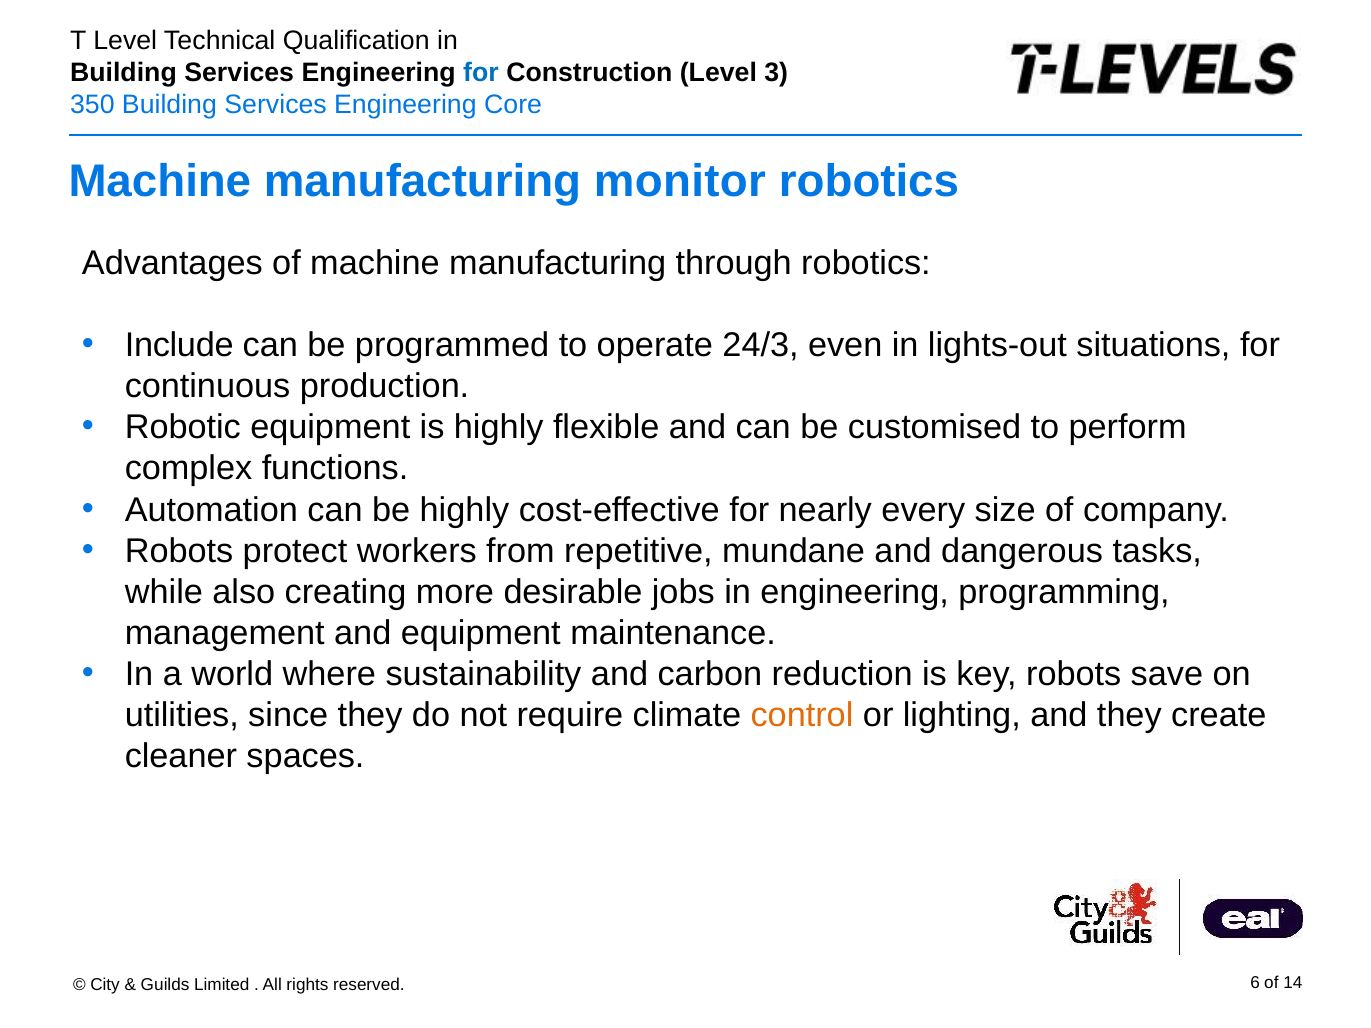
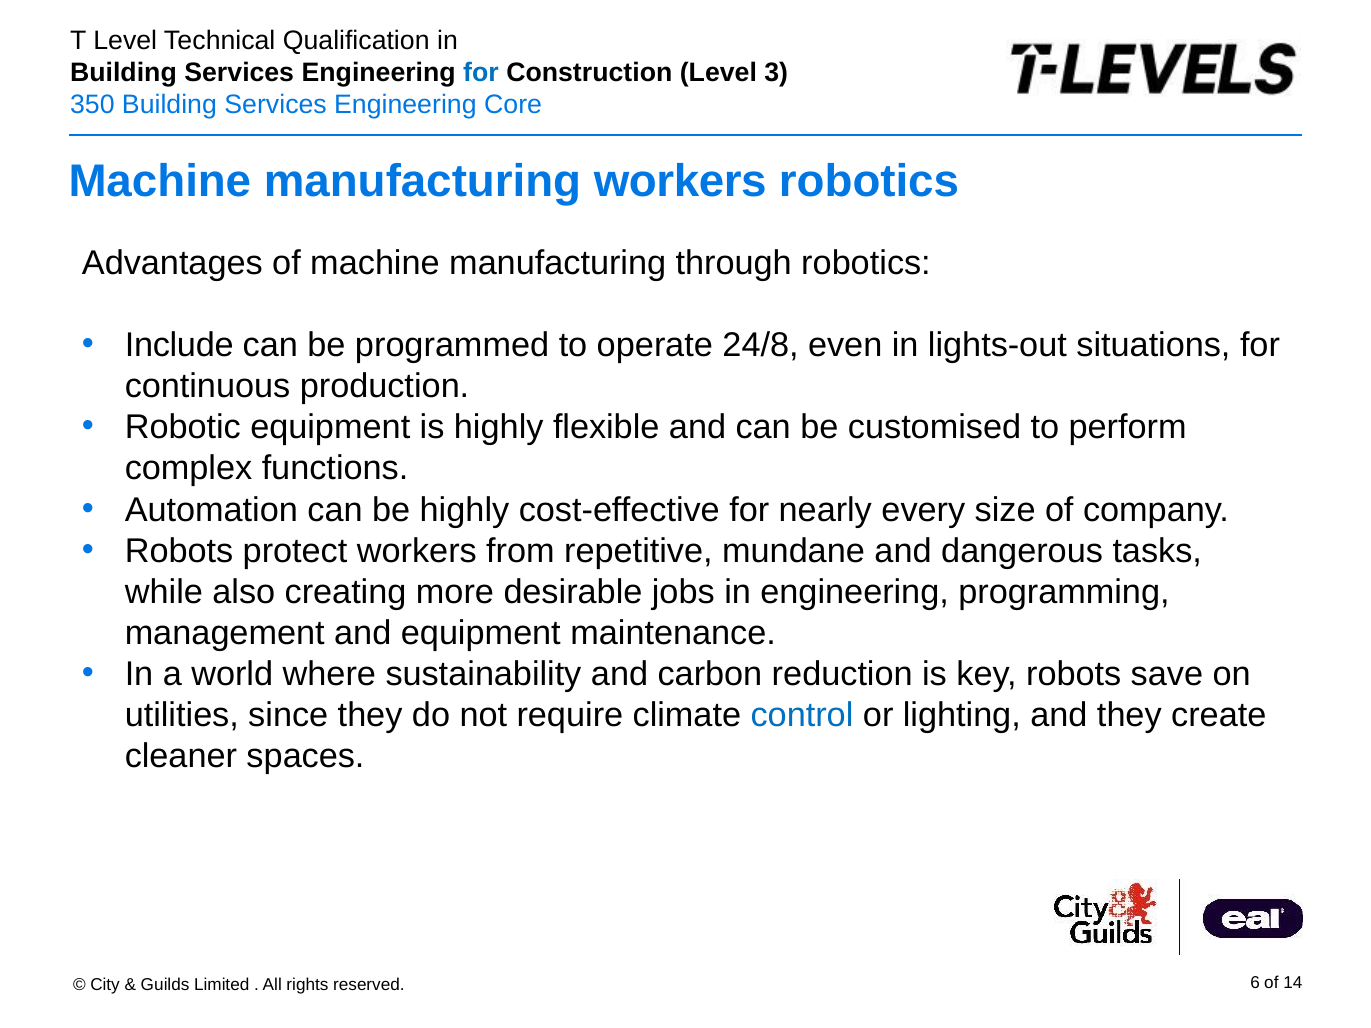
manufacturing monitor: monitor -> workers (680, 182)
24/3: 24/3 -> 24/8 (761, 345)
control colour: orange -> blue (802, 715)
